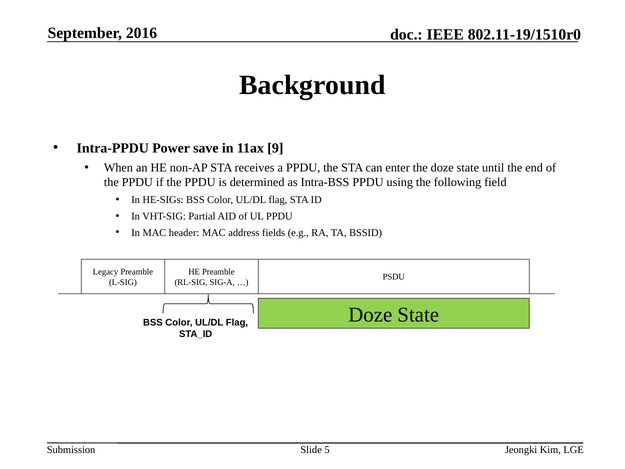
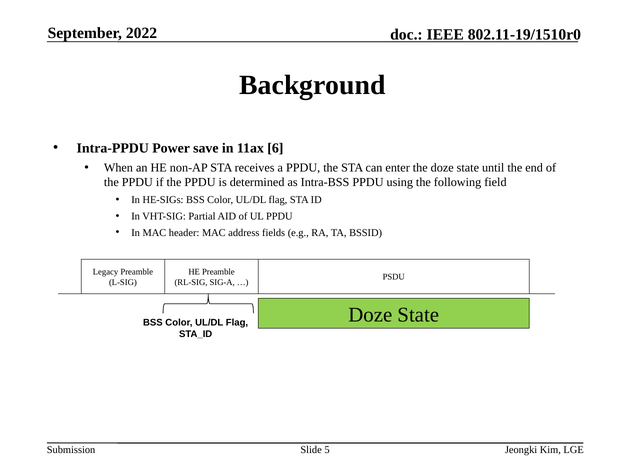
2016: 2016 -> 2022 (142, 33)
9: 9 -> 6 (275, 148)
